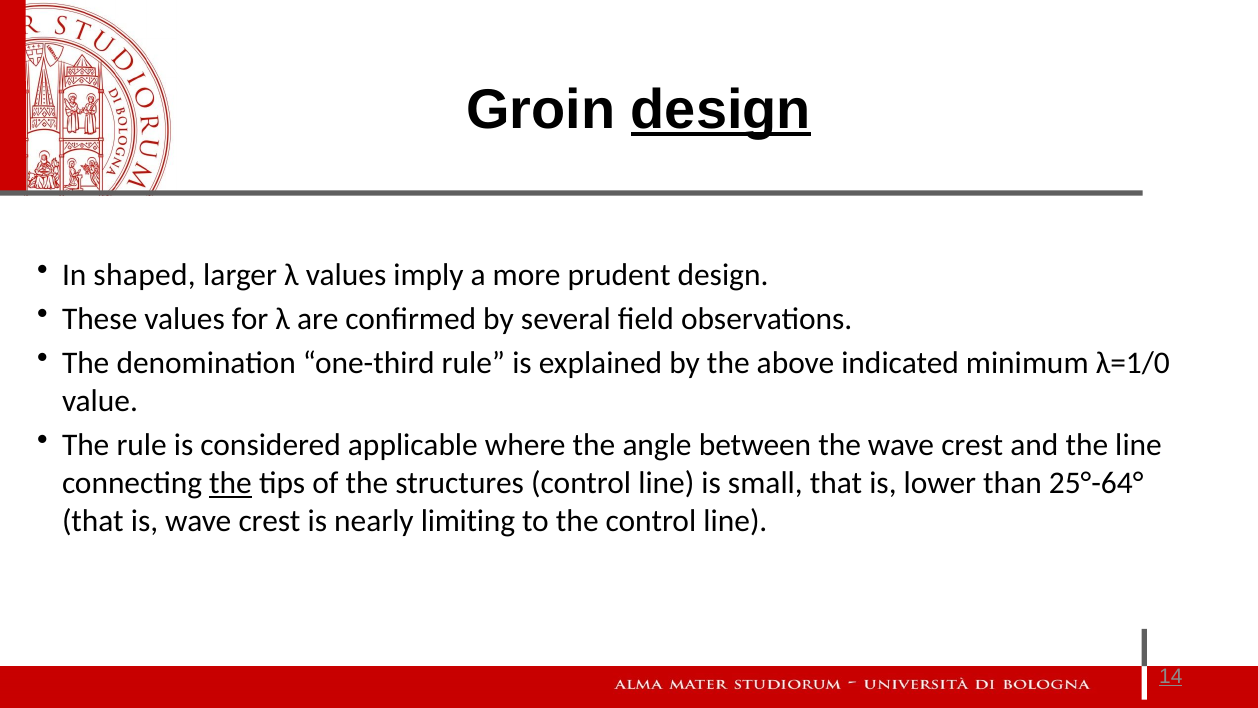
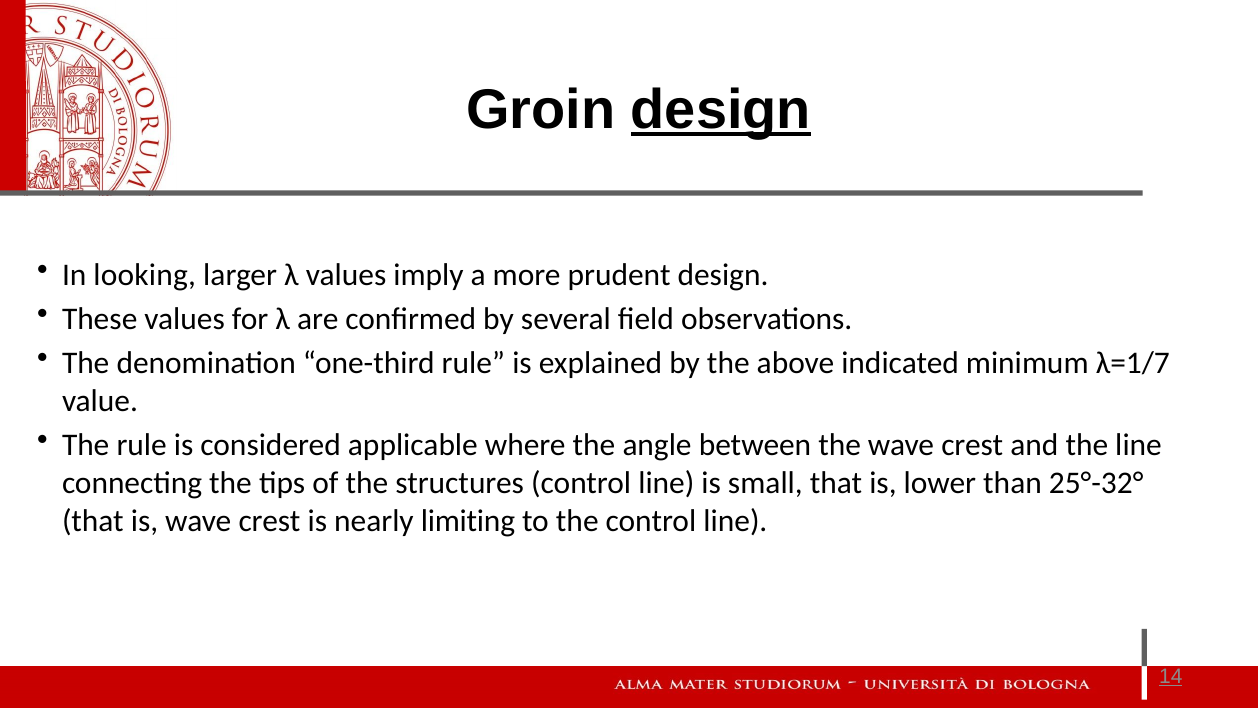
shaped: shaped -> looking (145, 275)
λ=1/0: λ=1/0 -> λ=1/7 (1133, 363)
the underline: present -> none (231, 483)
25°-64°: 25°-64° -> 25°-32° (1096, 483)
